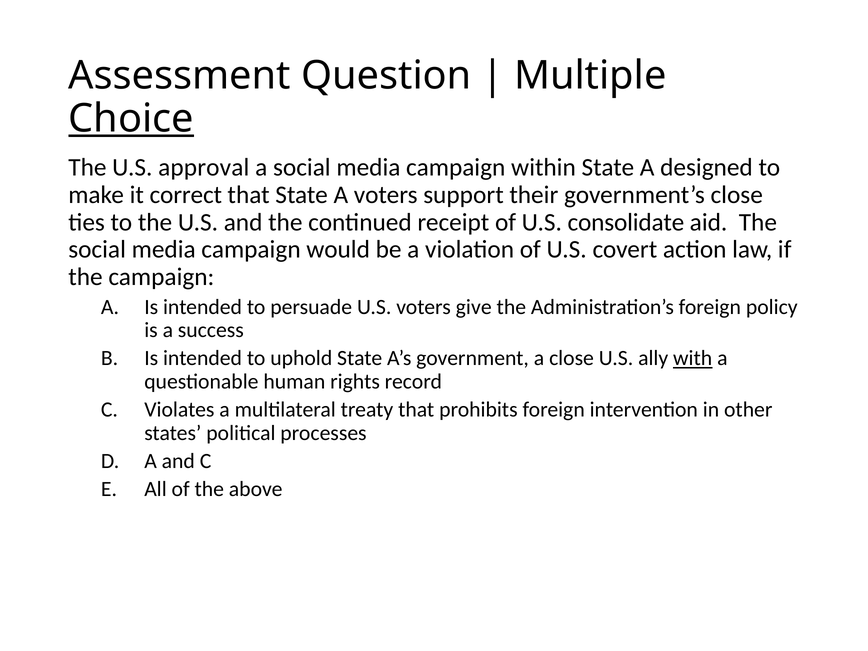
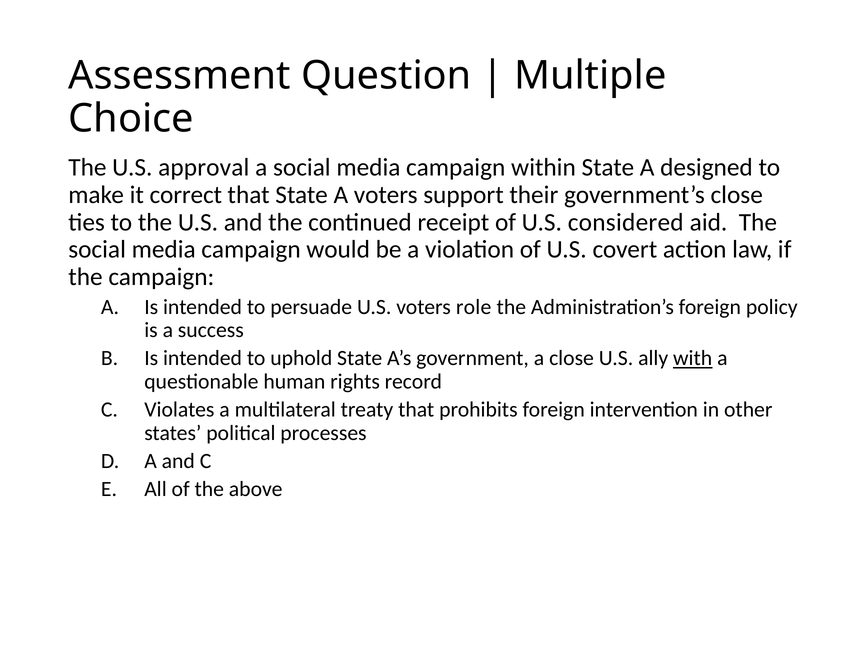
Choice underline: present -> none (131, 119)
consolidate: consolidate -> considered (626, 222)
give: give -> role (474, 307)
